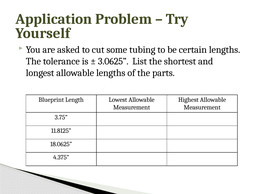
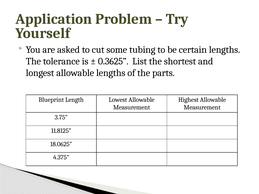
3.0625: 3.0625 -> 0.3625 (113, 61)
